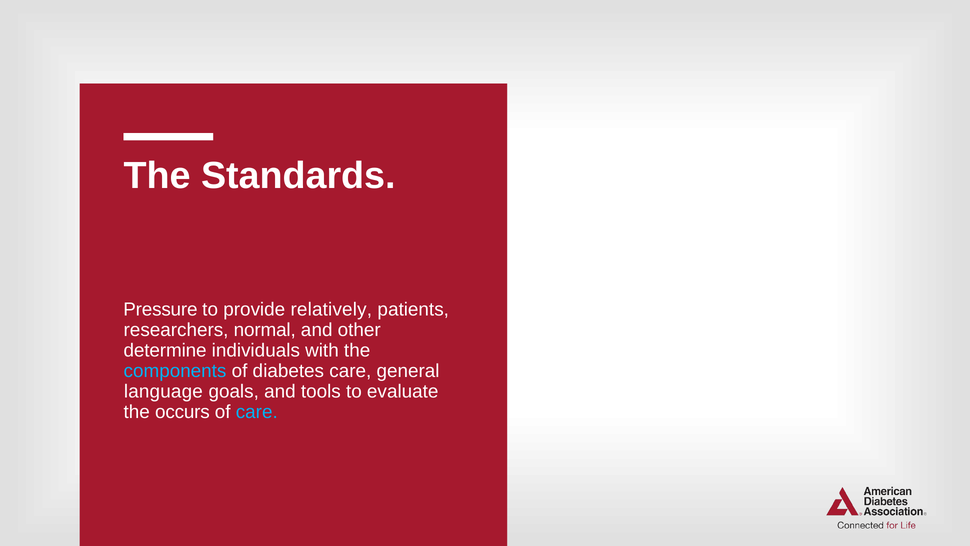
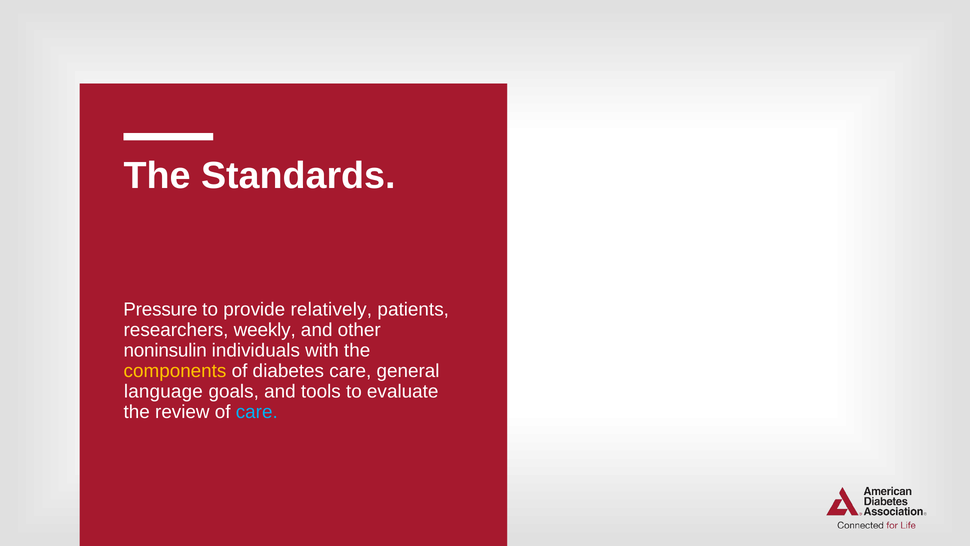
normal: normal -> weekly (265, 330)
determine: determine -> noninsulin (165, 350)
components colour: light blue -> yellow (175, 371)
occurs: occurs -> review (182, 412)
